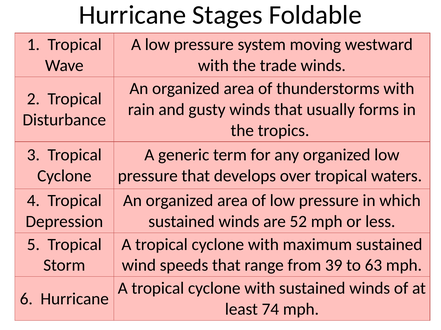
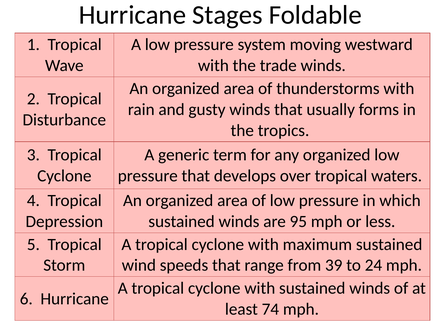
52: 52 -> 95 (298, 222)
63: 63 -> 24 (373, 266)
